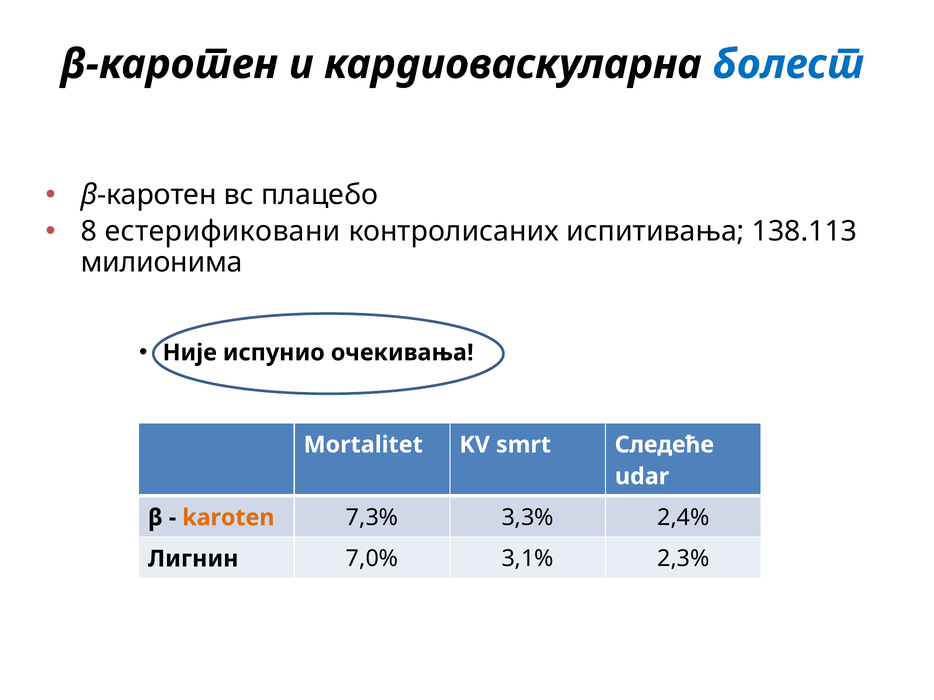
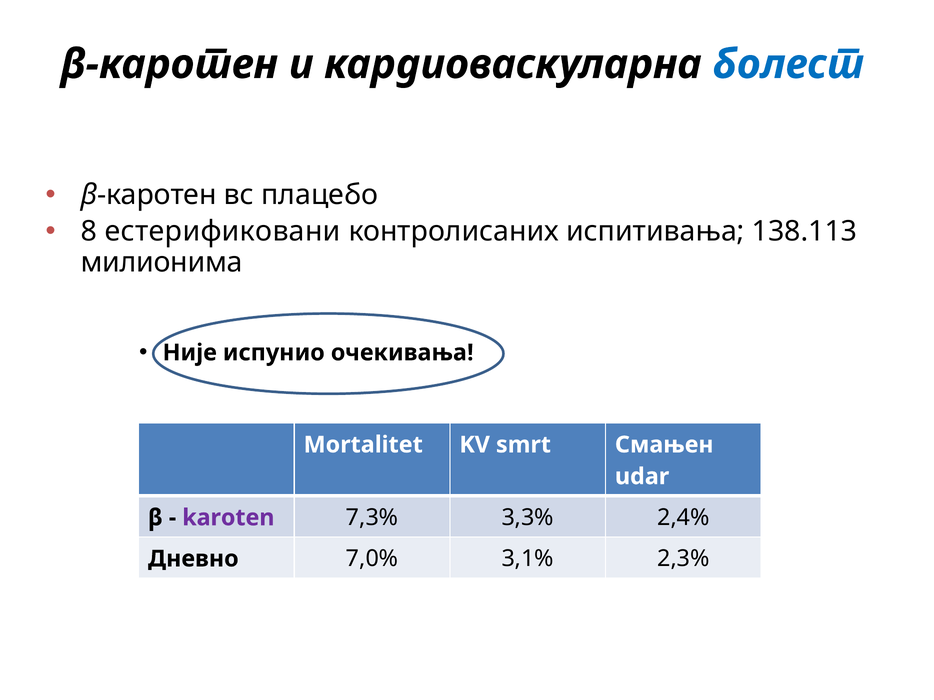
Следеће: Следеће -> Смањен (664, 445)
karoten colour: orange -> purple (228, 518)
Лигнин: Лигнин -> Дневно (193, 559)
